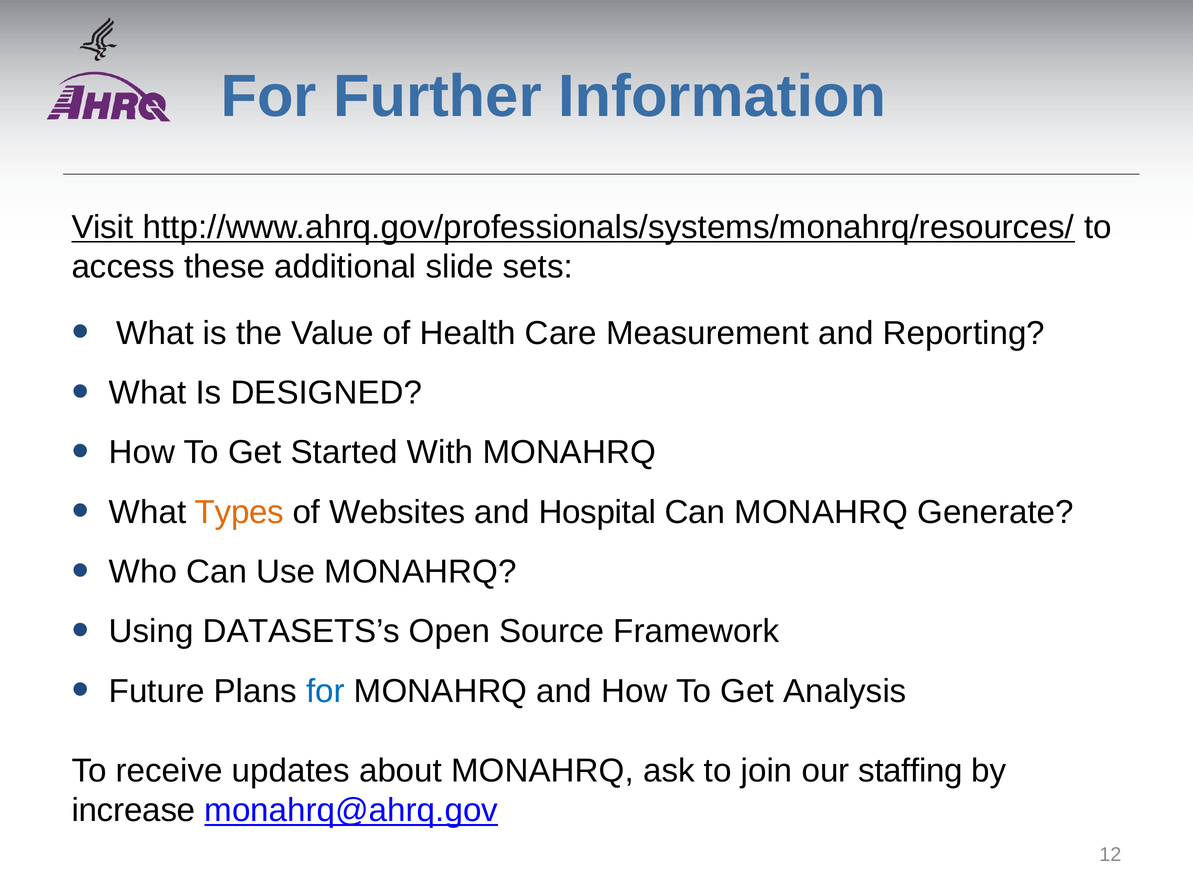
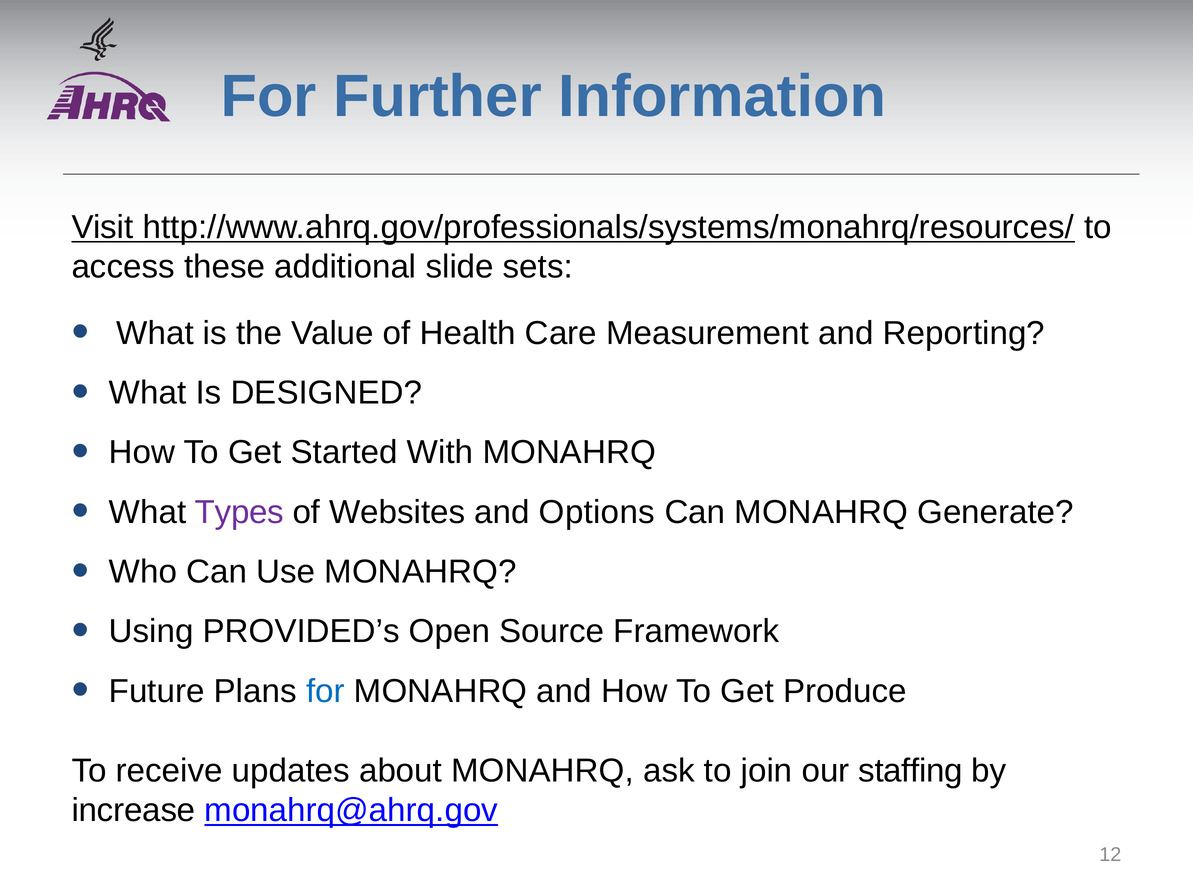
Types colour: orange -> purple (239, 512)
Hospital: Hospital -> Options (597, 512)
DATASETS’s: DATASETS’s -> PROVIDED’s (301, 631)
Analysis: Analysis -> Produce (845, 691)
